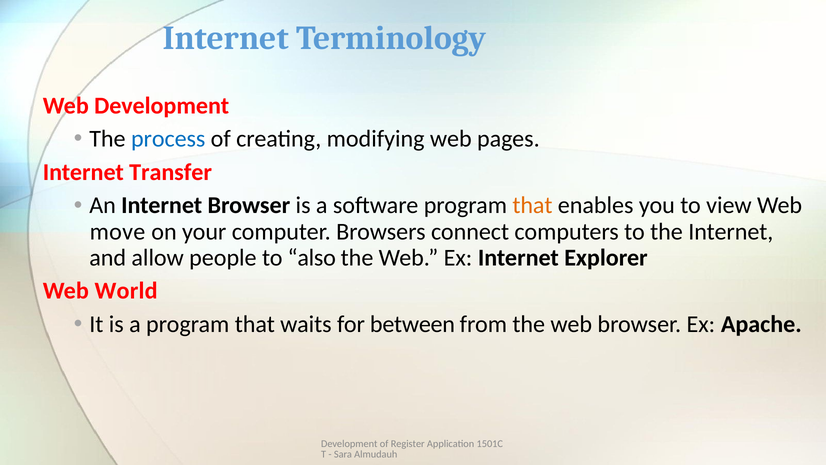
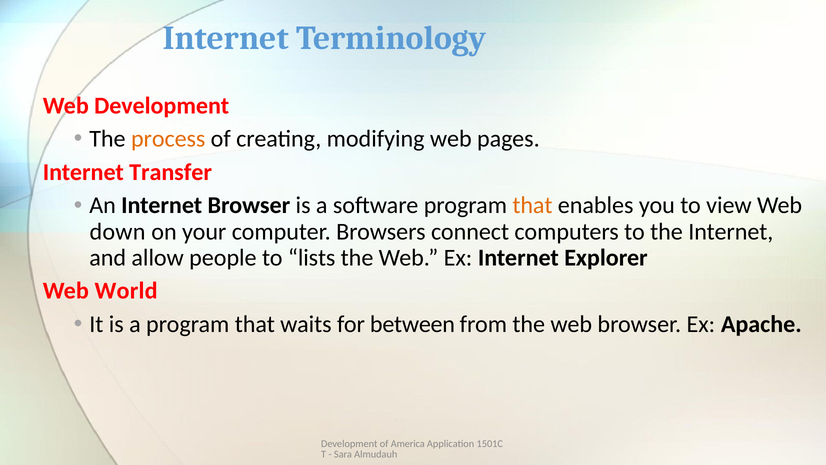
process colour: blue -> orange (168, 139)
move: move -> down (117, 231)
also: also -> lists (312, 257)
Register: Register -> America (408, 444)
